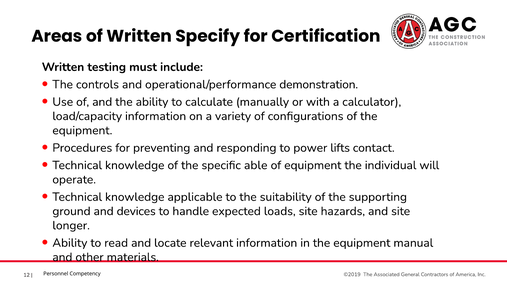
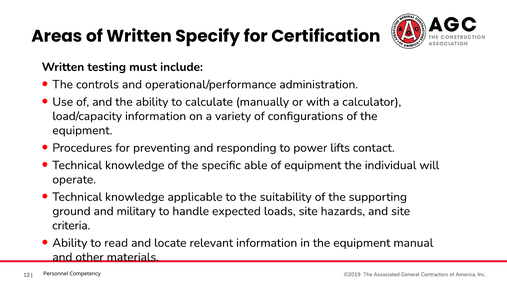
demonstration: demonstration -> administration (319, 84)
devices: devices -> military (136, 211)
longer: longer -> criteria (71, 226)
